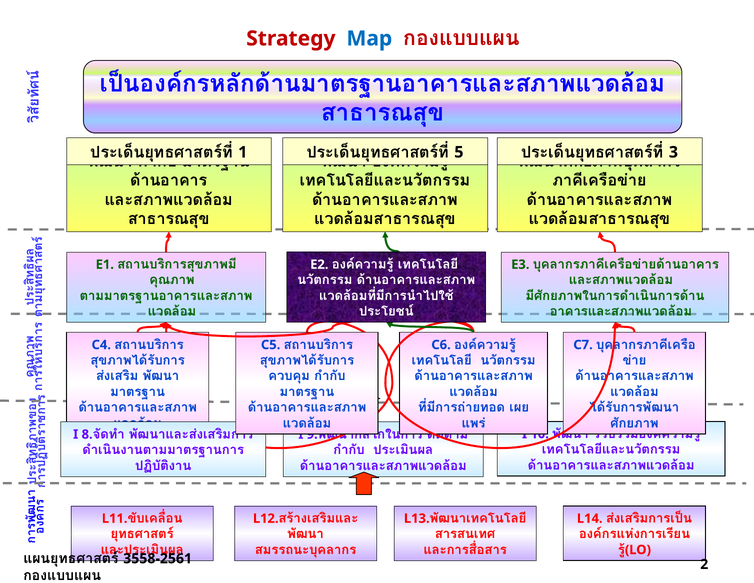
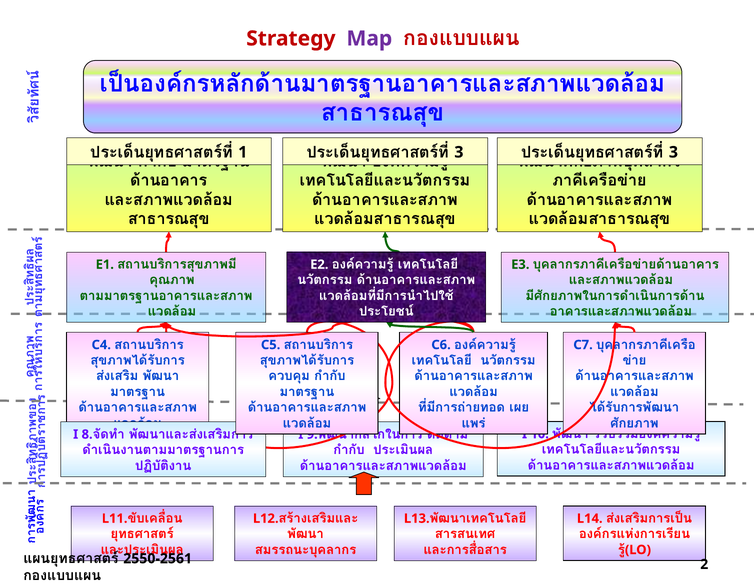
Map colour: blue -> purple (369, 39)
5: 5 -> 3 (459, 152)
3558-2561: 3558-2561 -> 2550-2561 (158, 559)
